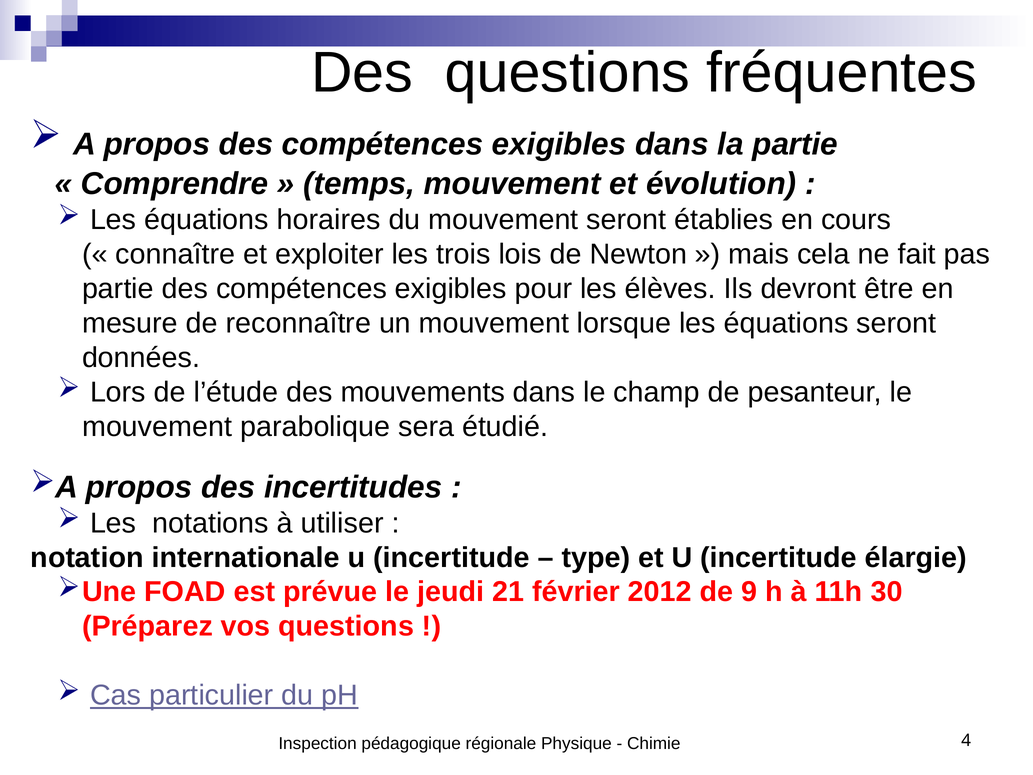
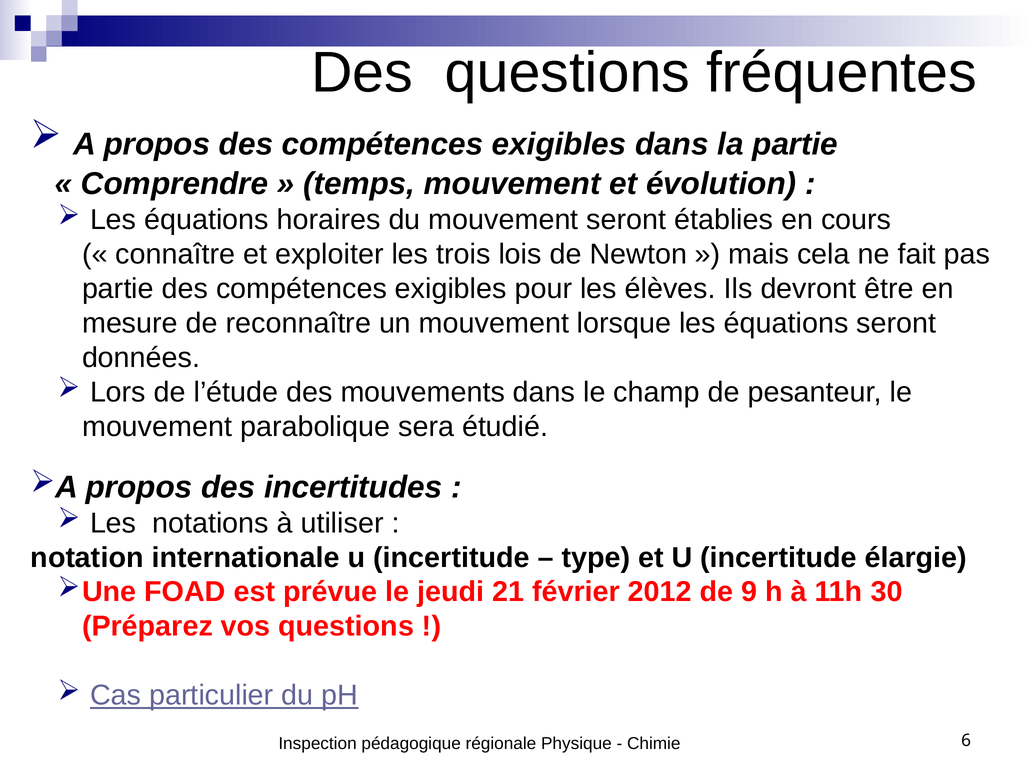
4: 4 -> 6 (966, 740)
